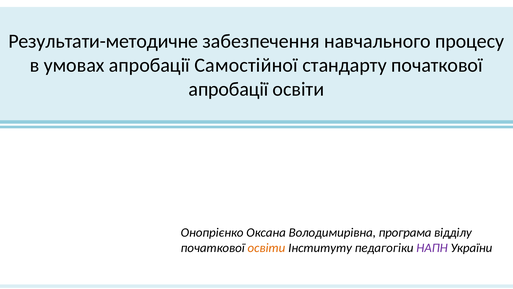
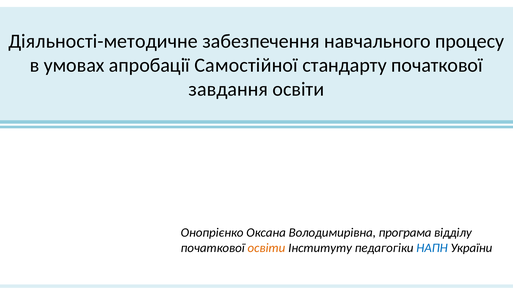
Результати-методичне: Результати-методичне -> Діяльності-методичне (103, 41)
апробації: апробації -> завдання (228, 89)
НАПН colour: purple -> blue (432, 248)
